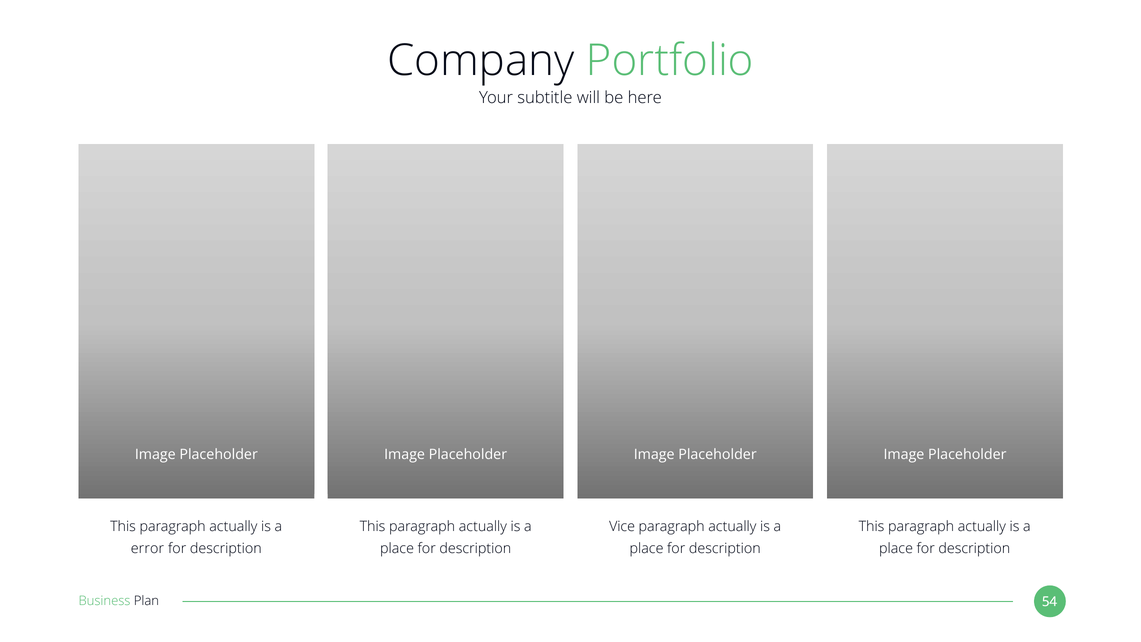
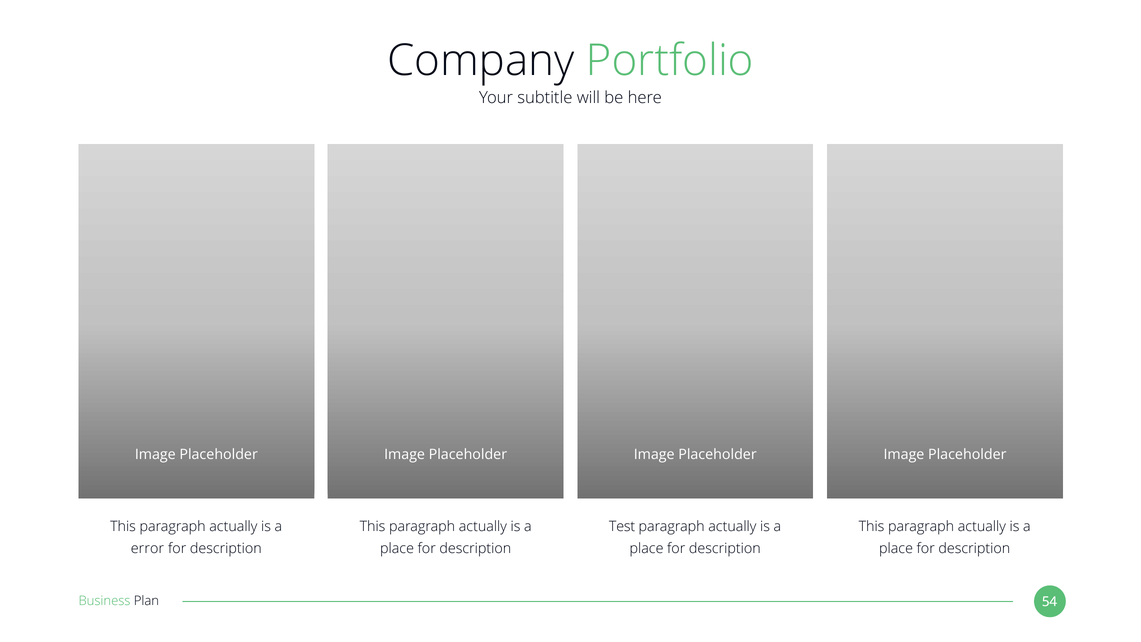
Vice: Vice -> Test (622, 526)
